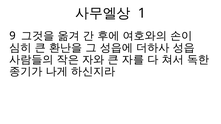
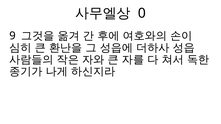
1: 1 -> 0 (142, 13)
